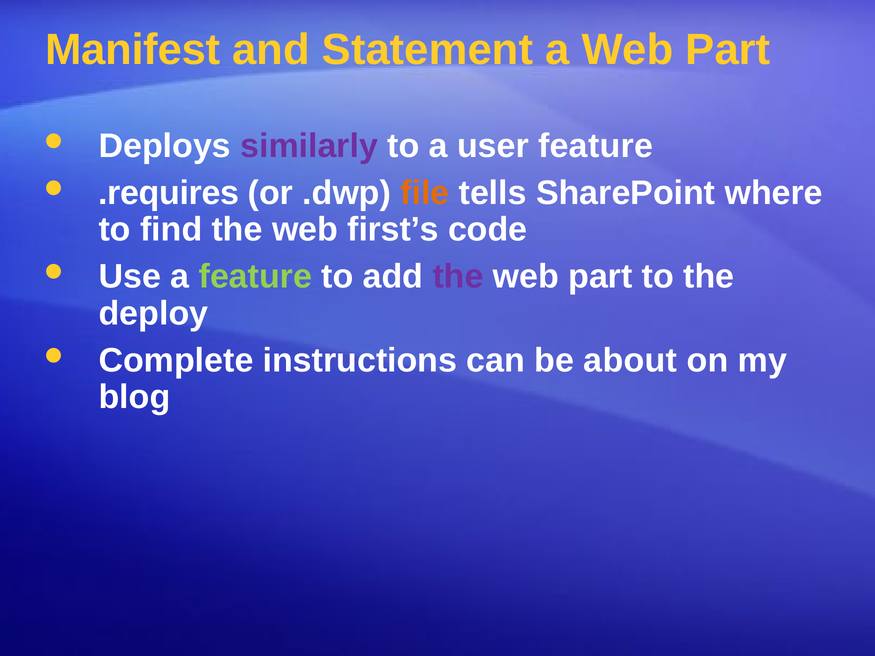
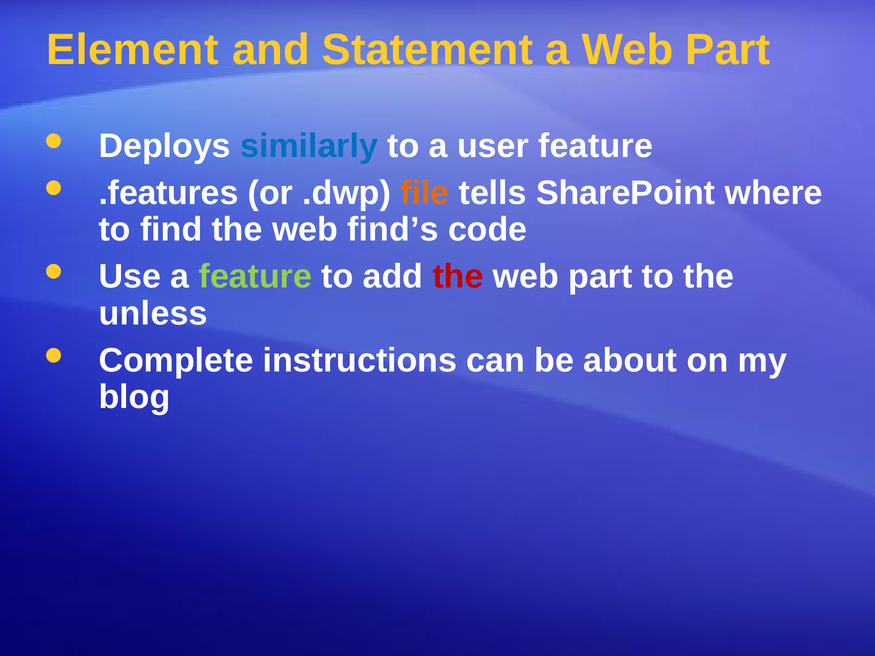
Manifest: Manifest -> Element (132, 50)
similarly colour: purple -> blue (309, 146)
.requires: .requires -> .features (169, 193)
first’s: first’s -> find’s (393, 230)
the colour: purple -> red (458, 277)
deploy: deploy -> unless (153, 314)
